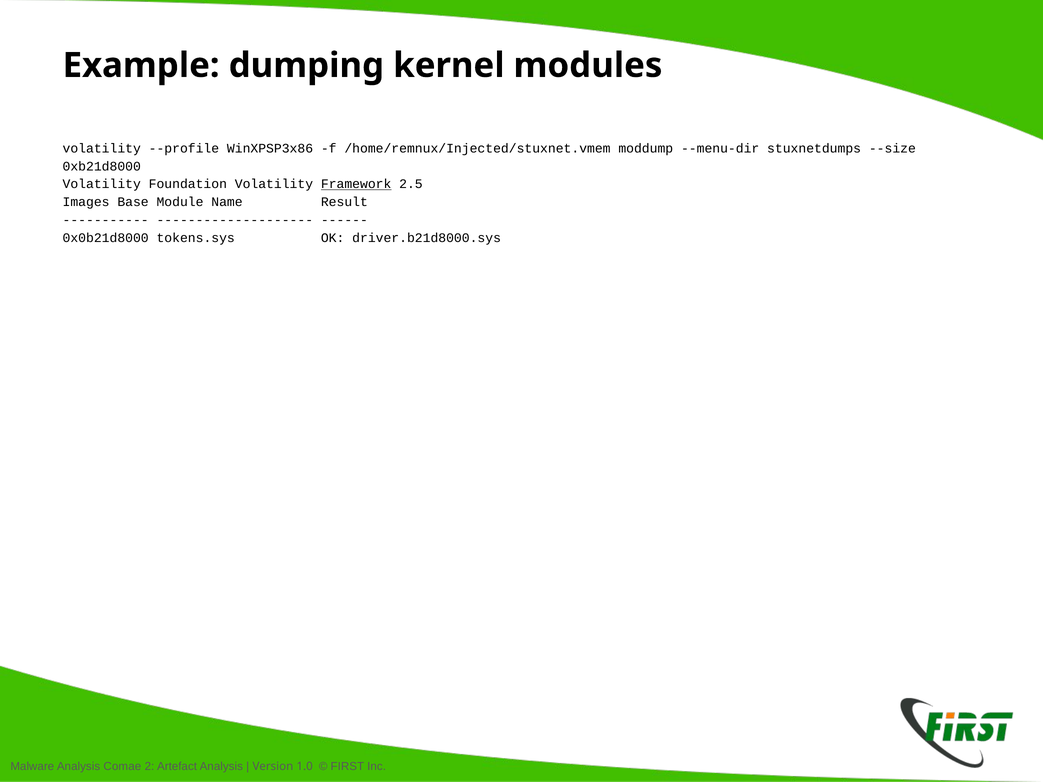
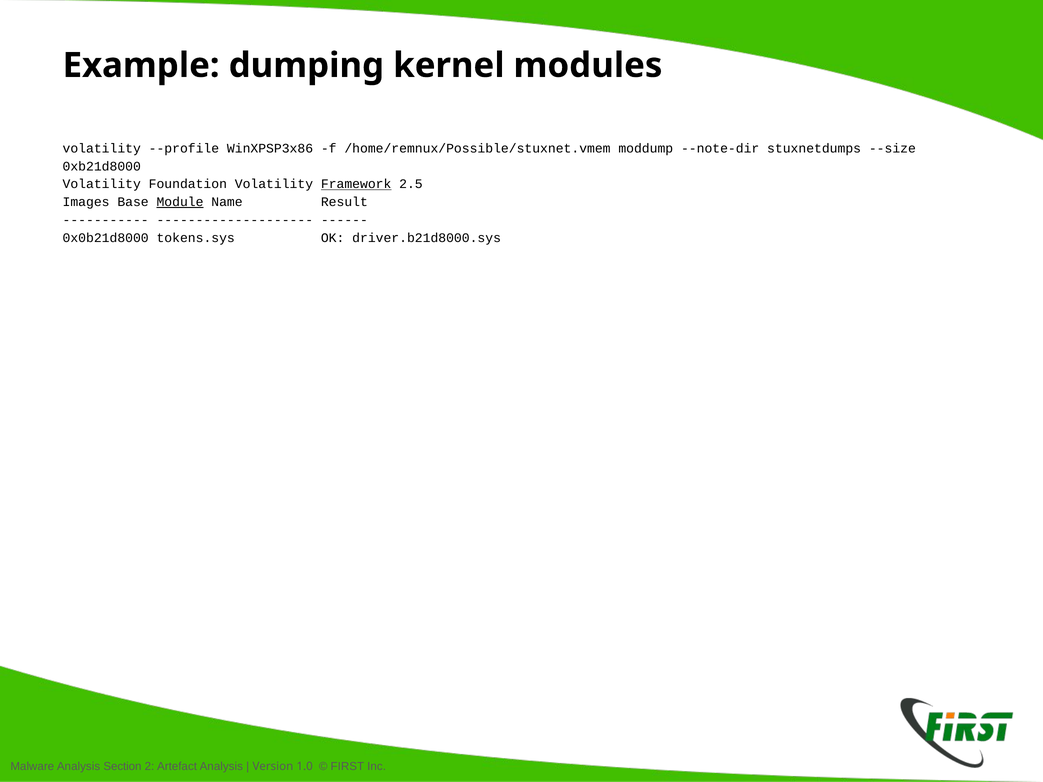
/home/remnux/Injected/stuxnet.vmem: /home/remnux/Injected/stuxnet.vmem -> /home/remnux/Possible/stuxnet.vmem (477, 148)
--menu-dir: --menu-dir -> --note-dir (720, 148)
Module underline: none -> present (180, 202)
Comae: Comae -> Section (122, 767)
